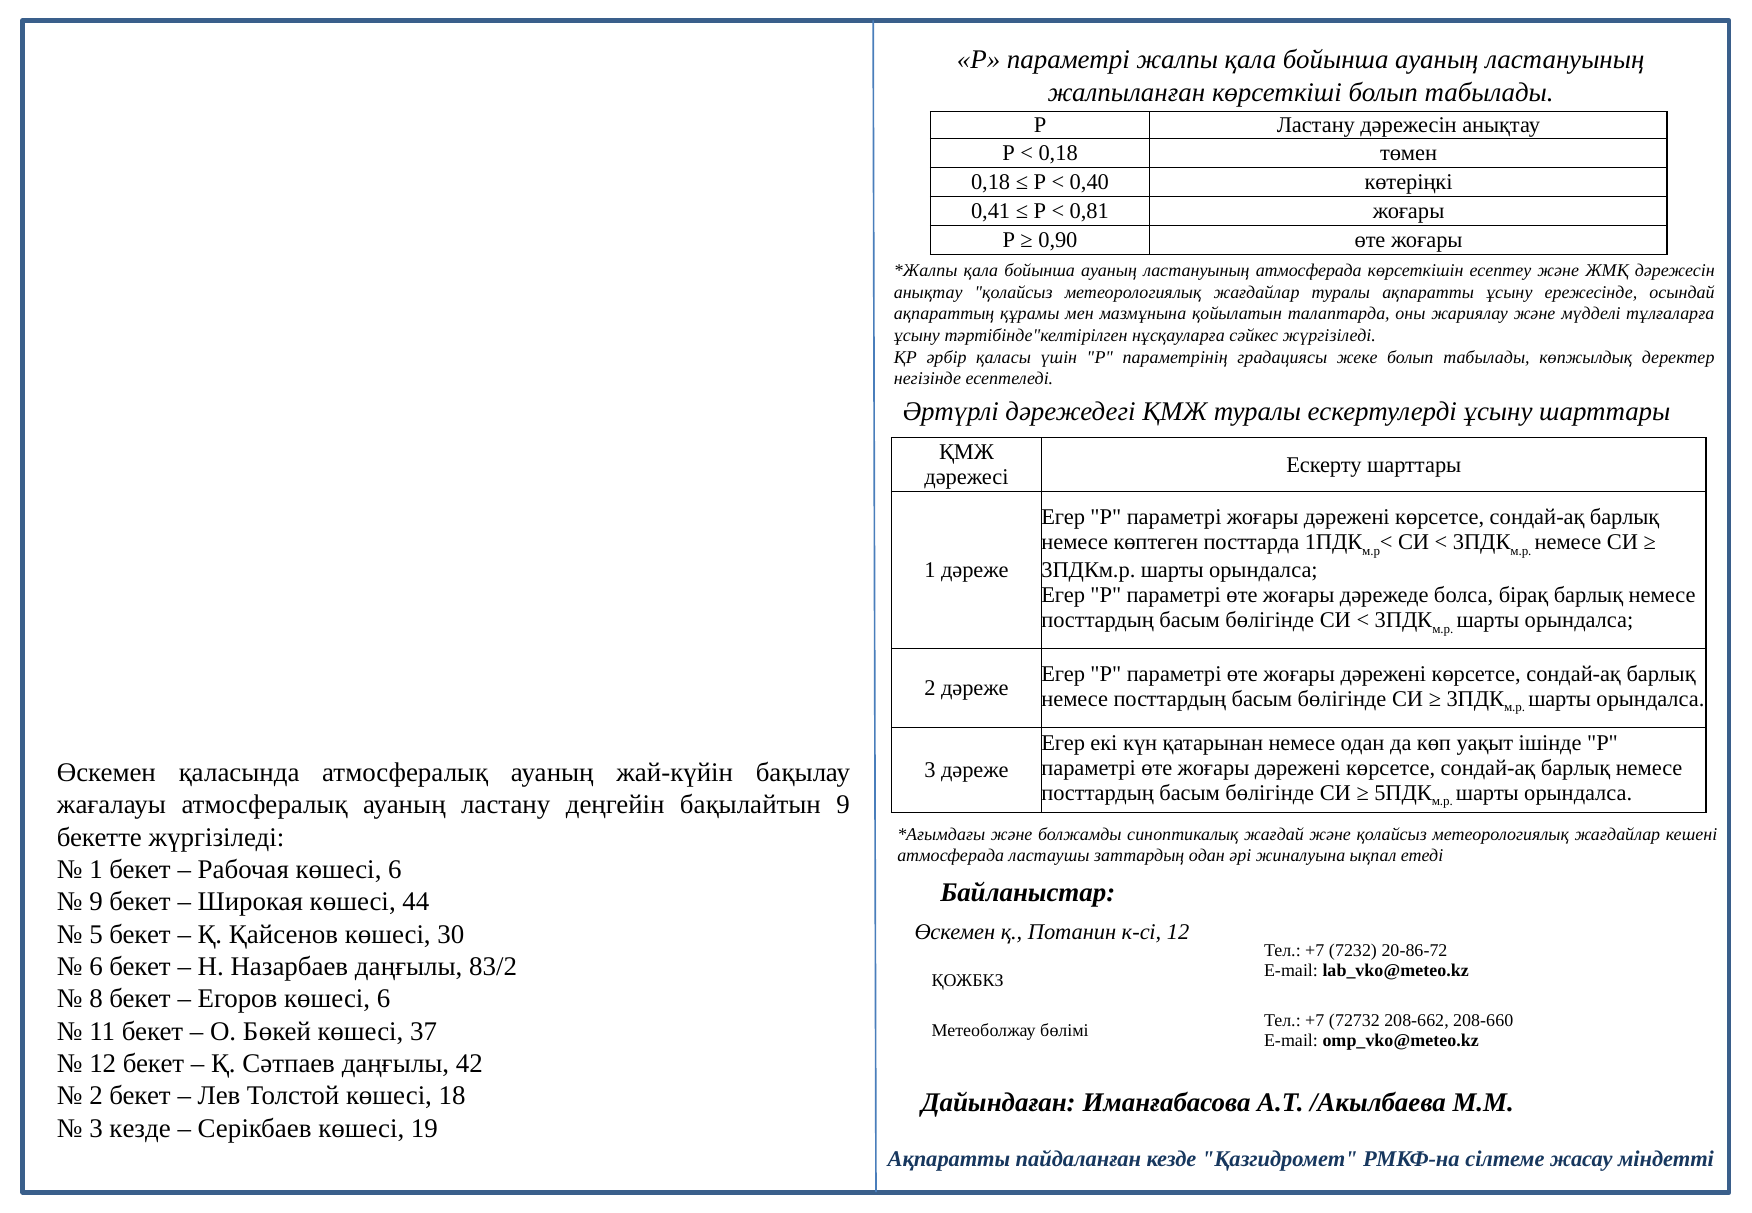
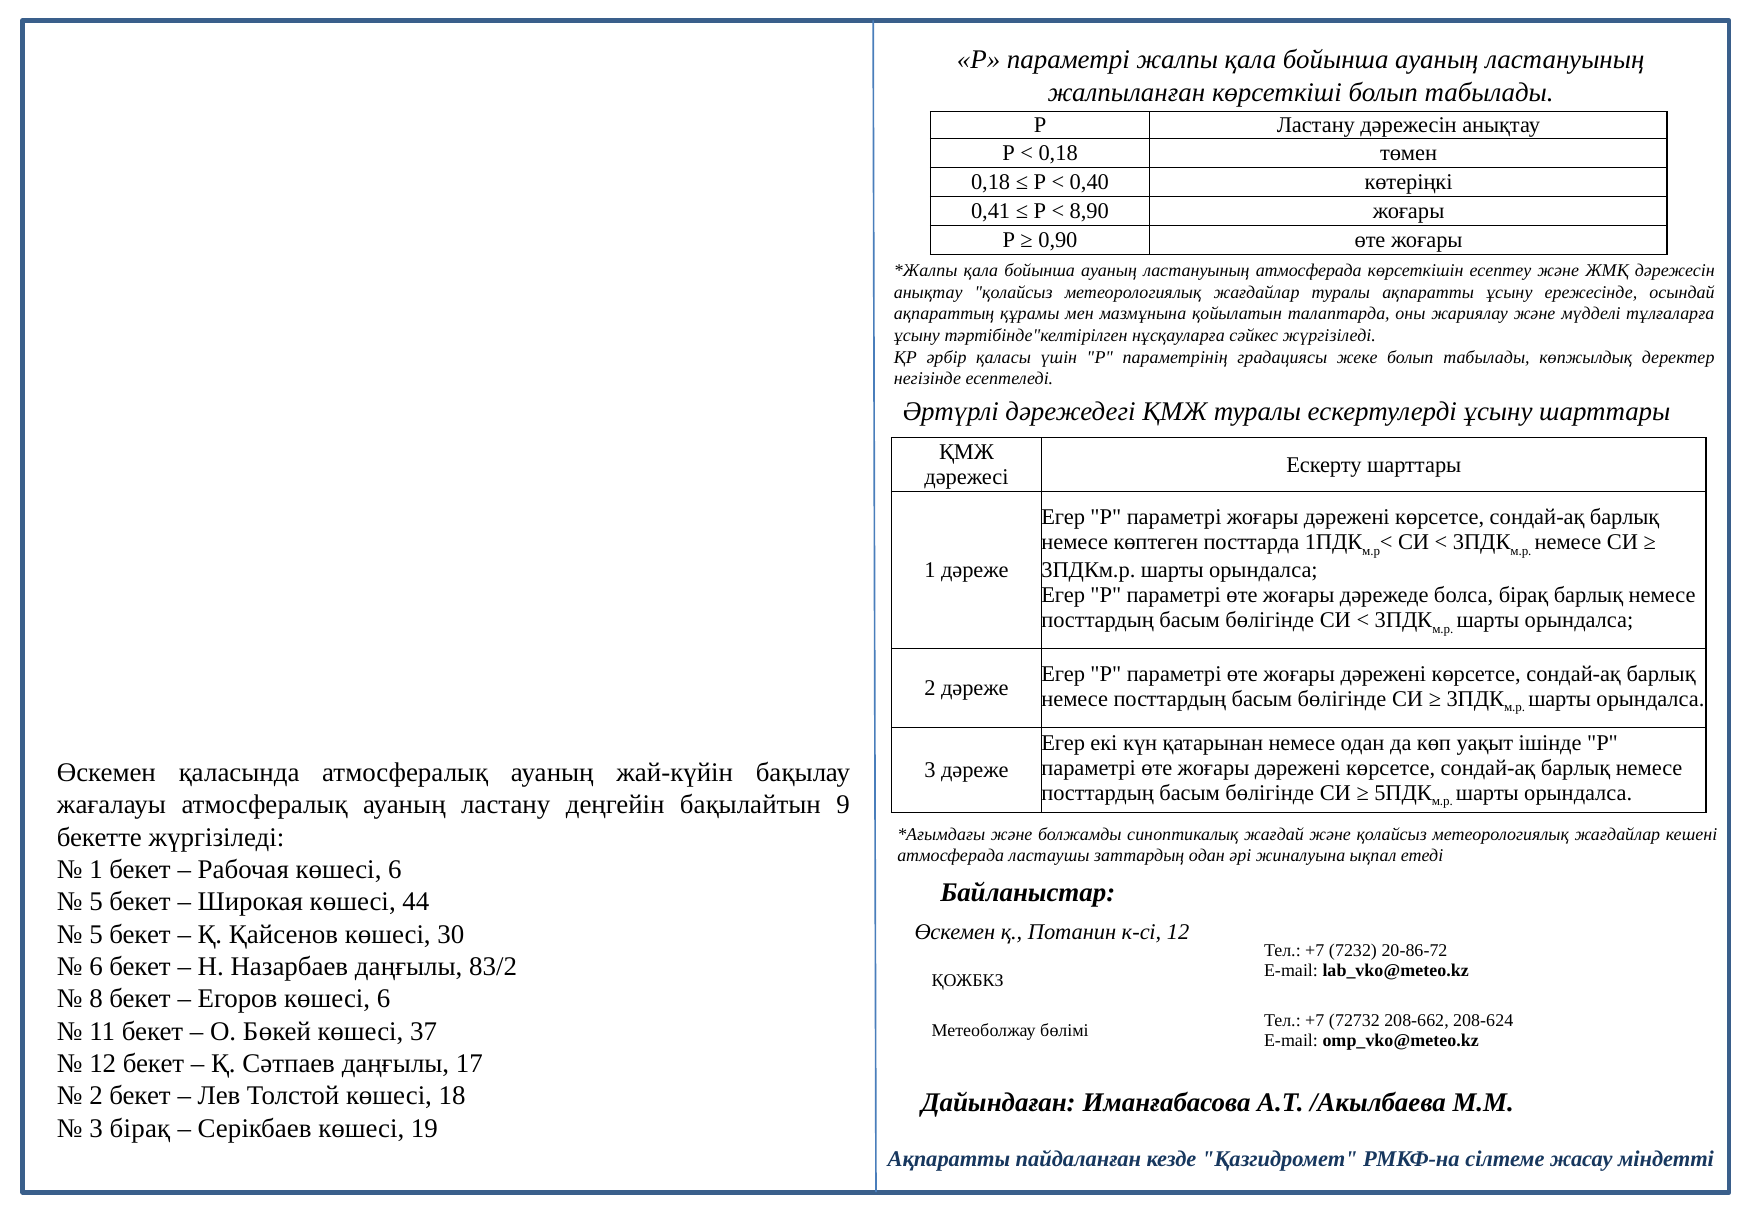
0,81: 0,81 -> 8,90 (1089, 211)
9: 9 -> 5 (96, 902)
208-660: 208-660 -> 208-624 (1483, 1020)
42: 42 -> 17 (469, 1064)
3 кезде: кезде -> бірақ (140, 1128)
